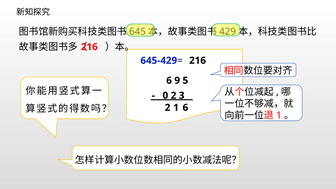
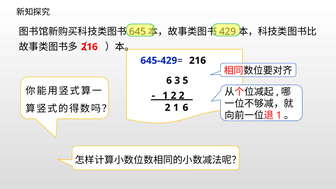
9: 9 -> 3 (177, 81)
0: 0 -> 1 (165, 96)
2 3: 3 -> 2 (182, 96)
